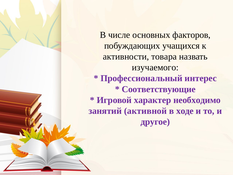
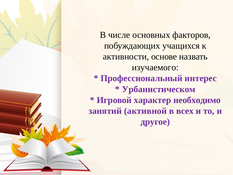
товара: товара -> основе (164, 57)
Соответствующие: Соответствующие -> Урбанистическом (159, 89)
ходе: ходе -> всех (185, 111)
